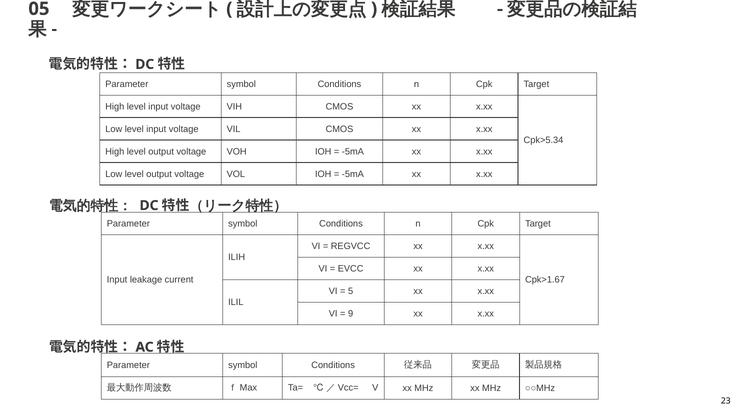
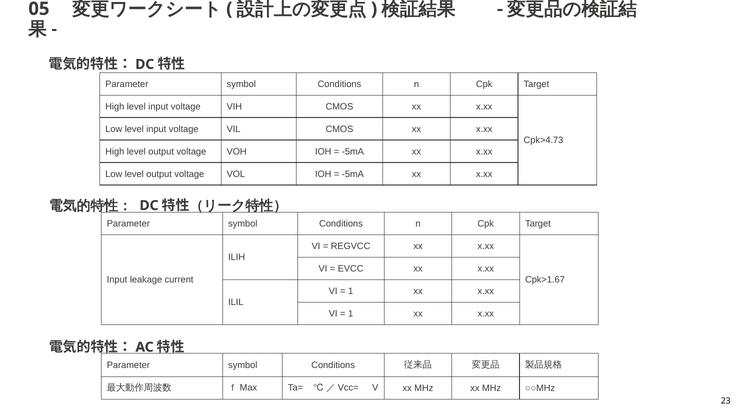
Cpk>5.34: Cpk>5.34 -> Cpk>4.73 (543, 140)
5: 5 -> 1 (351, 291)
9: 9 -> 1 (351, 313)
